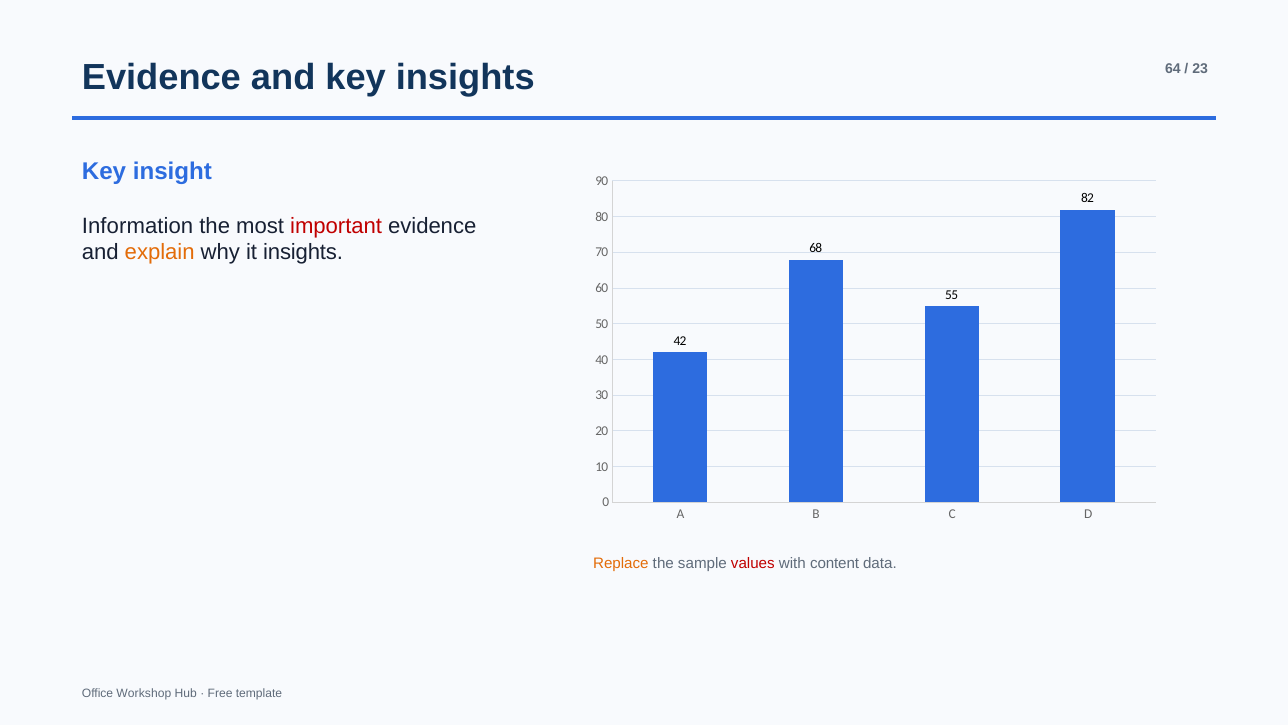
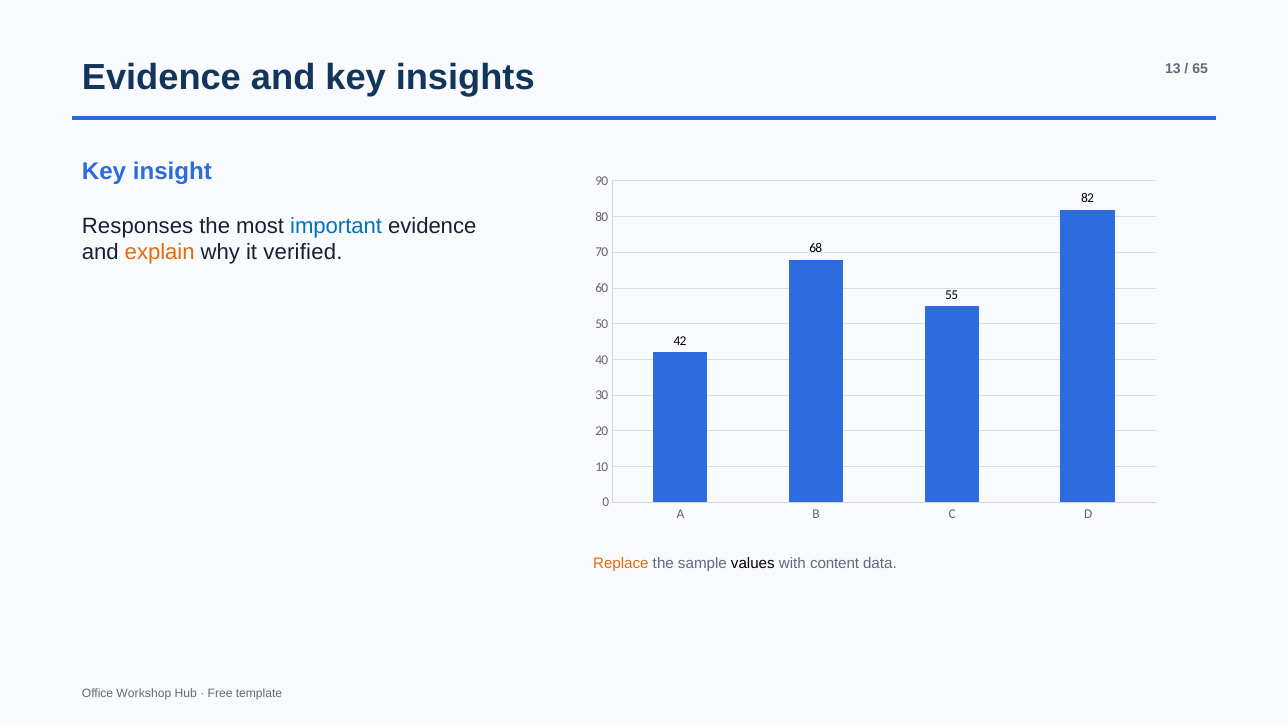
64: 64 -> 13 (1173, 69)
23: 23 -> 65 (1200, 69)
Information: Information -> Responses (138, 226)
important colour: red -> blue (336, 226)
it insights: insights -> verified (303, 252)
values colour: red -> black (753, 563)
